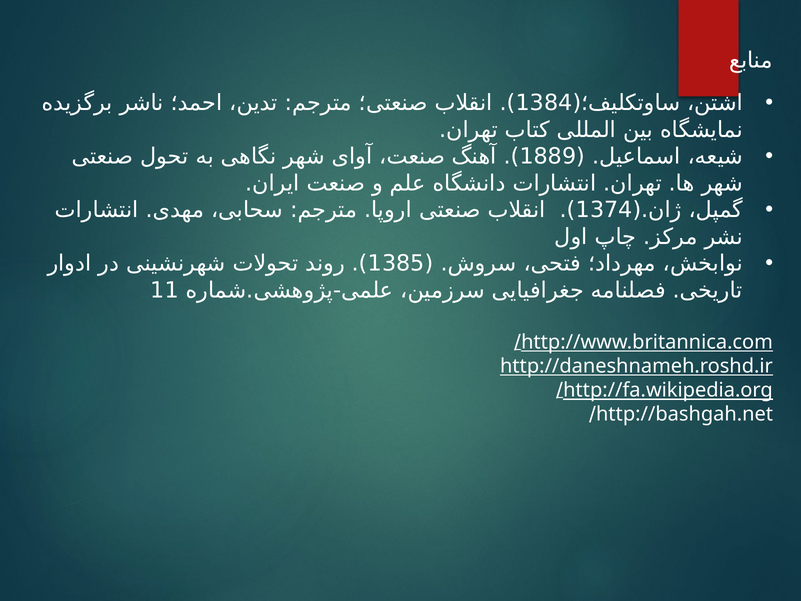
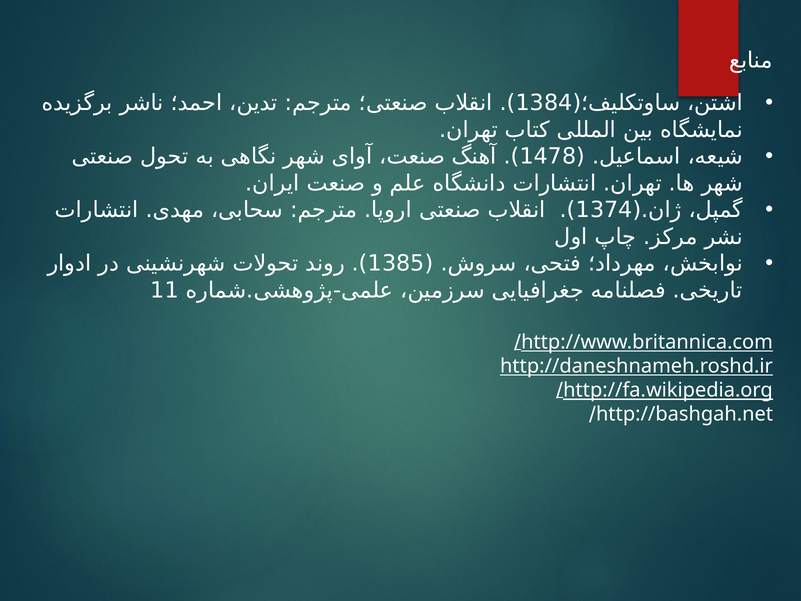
1889: 1889 -> 1478 (548, 156)
